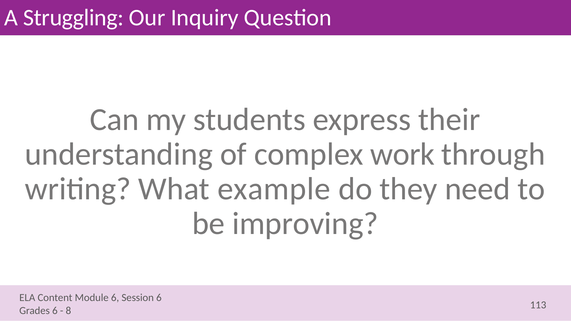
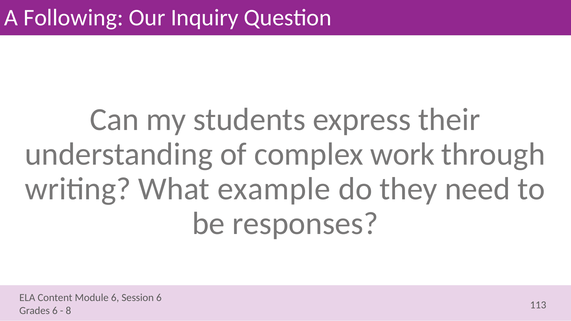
Struggling: Struggling -> Following (73, 18)
improving: improving -> responses (305, 224)
